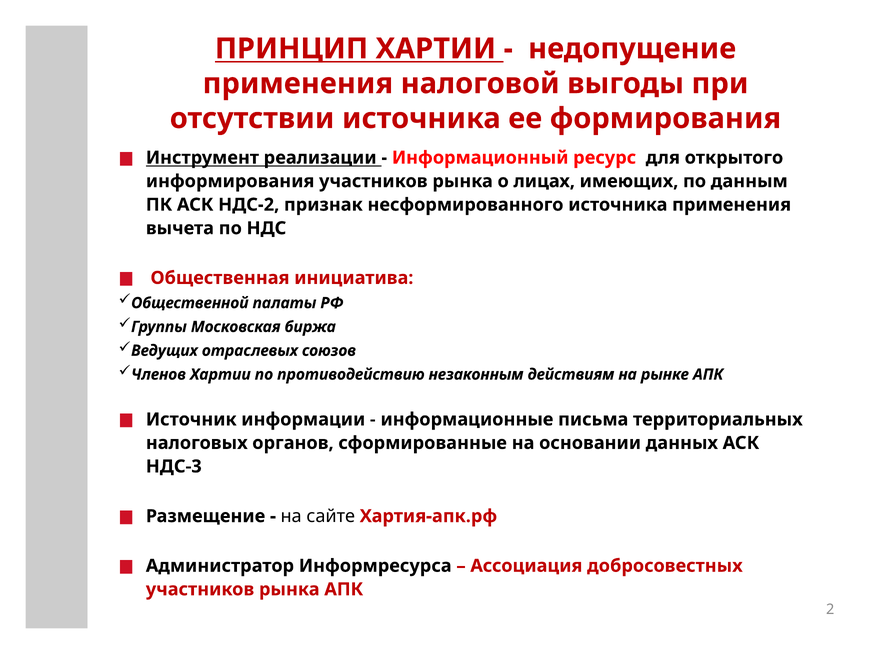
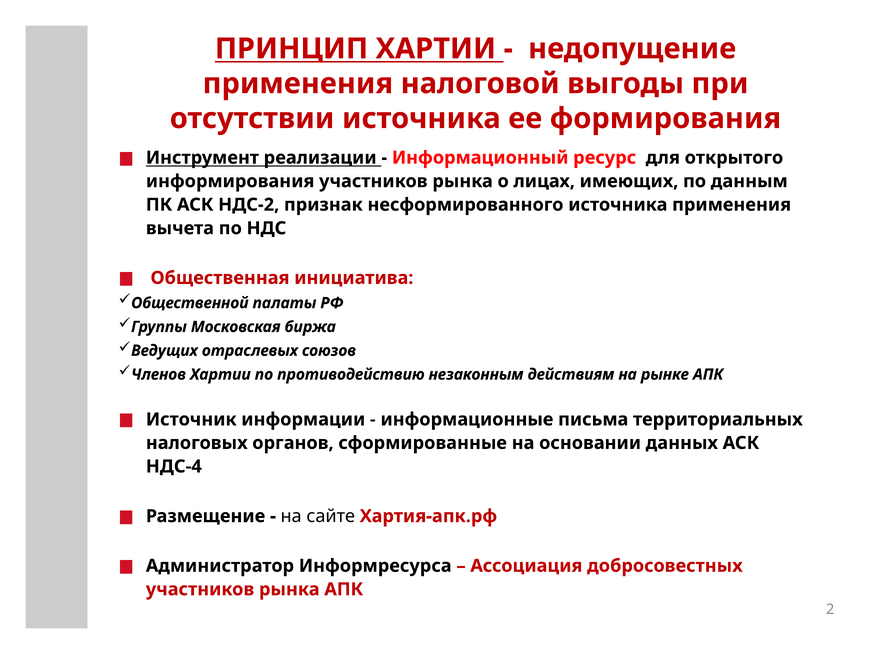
НДС-3: НДС-3 -> НДС-4 (174, 466)
